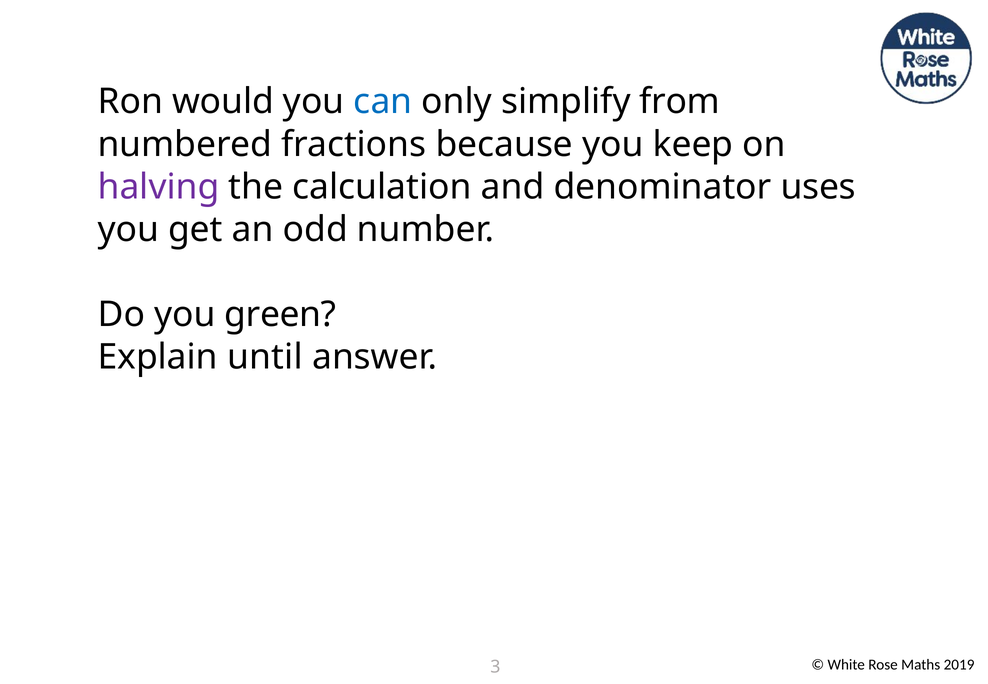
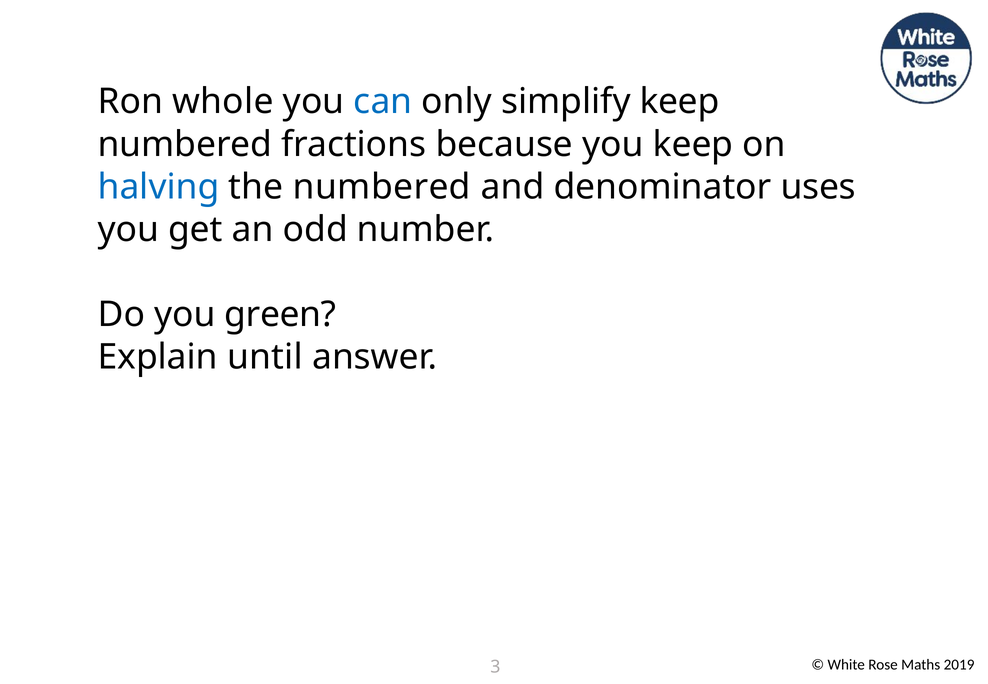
would: would -> whole (223, 102)
simplify from: from -> keep (680, 102)
halving colour: purple -> blue (159, 187)
the calculation: calculation -> numbered (382, 187)
